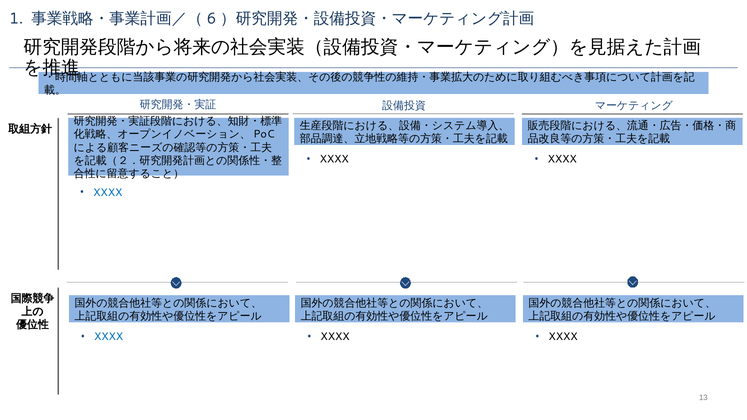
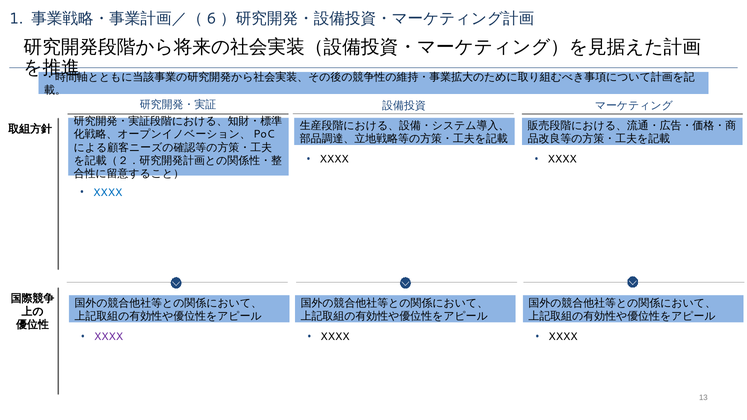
XXXX colour: blue -> purple (109, 337)
